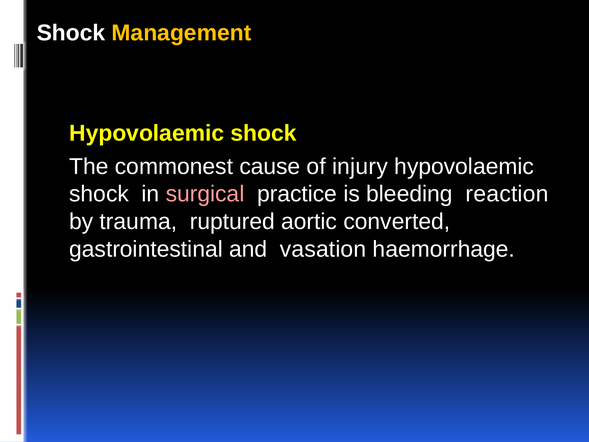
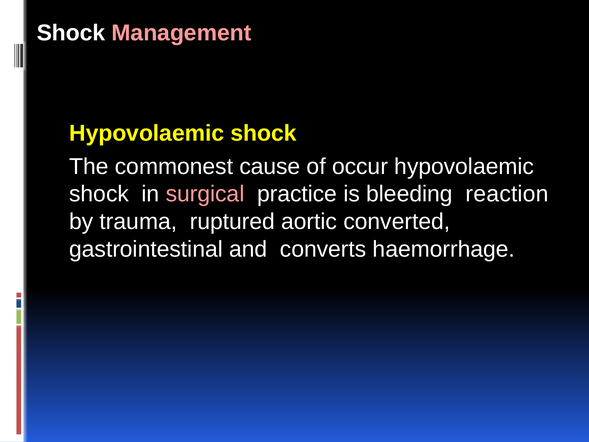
Management colour: yellow -> pink (181, 33)
injury: injury -> occur (360, 166)
vasation: vasation -> converts (323, 249)
